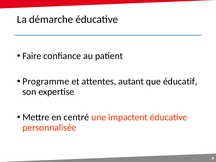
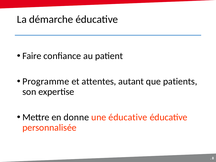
éducatif: éducatif -> patients (180, 81)
centré: centré -> donne (76, 117)
une impactent: impactent -> éducative (128, 117)
